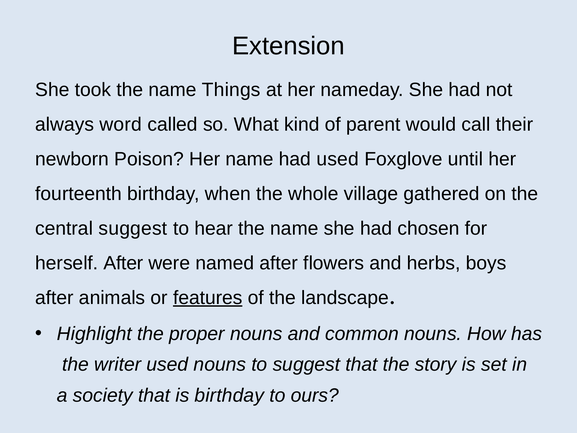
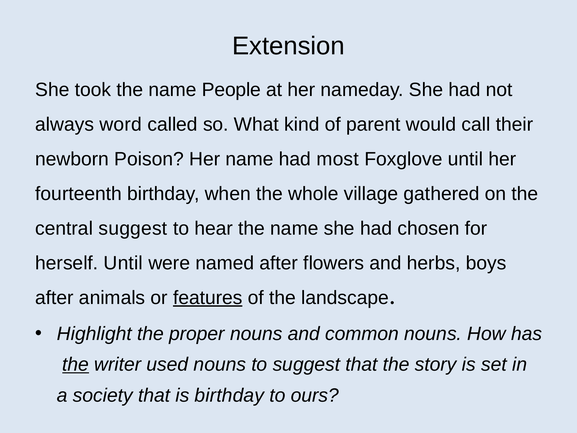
Things: Things -> People (231, 90)
had used: used -> most (338, 159)
herself After: After -> Until (123, 263)
the underline: none -> present (76, 364)
